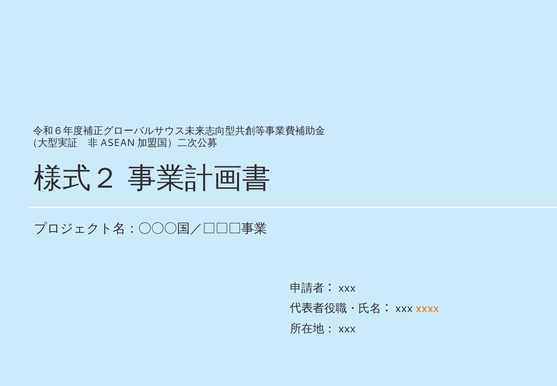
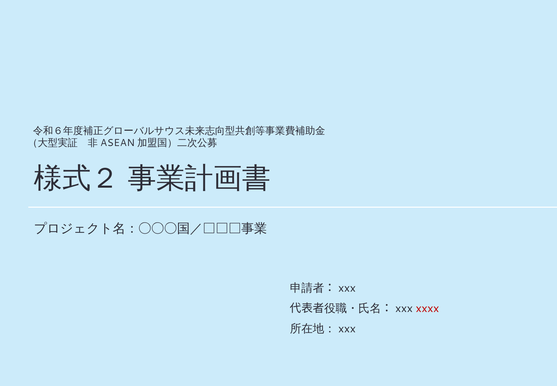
xxxx colour: orange -> red (427, 308)
